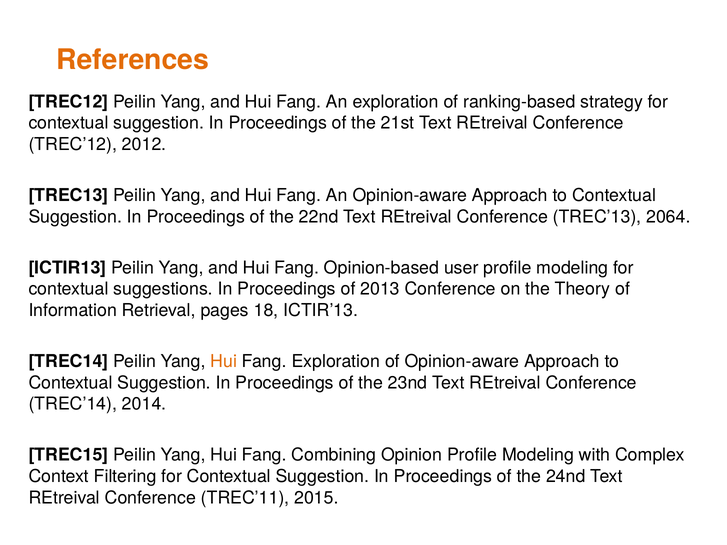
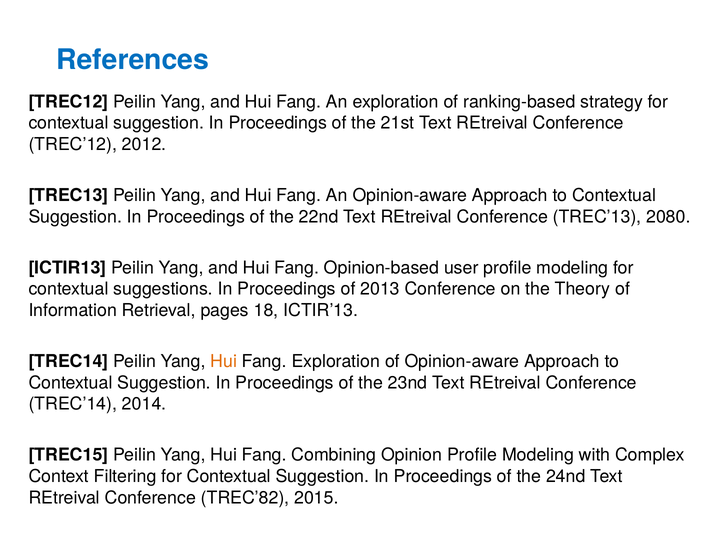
References colour: orange -> blue (133, 60)
2064: 2064 -> 2080 (668, 217)
TREC’11: TREC’11 -> TREC’82 (245, 498)
